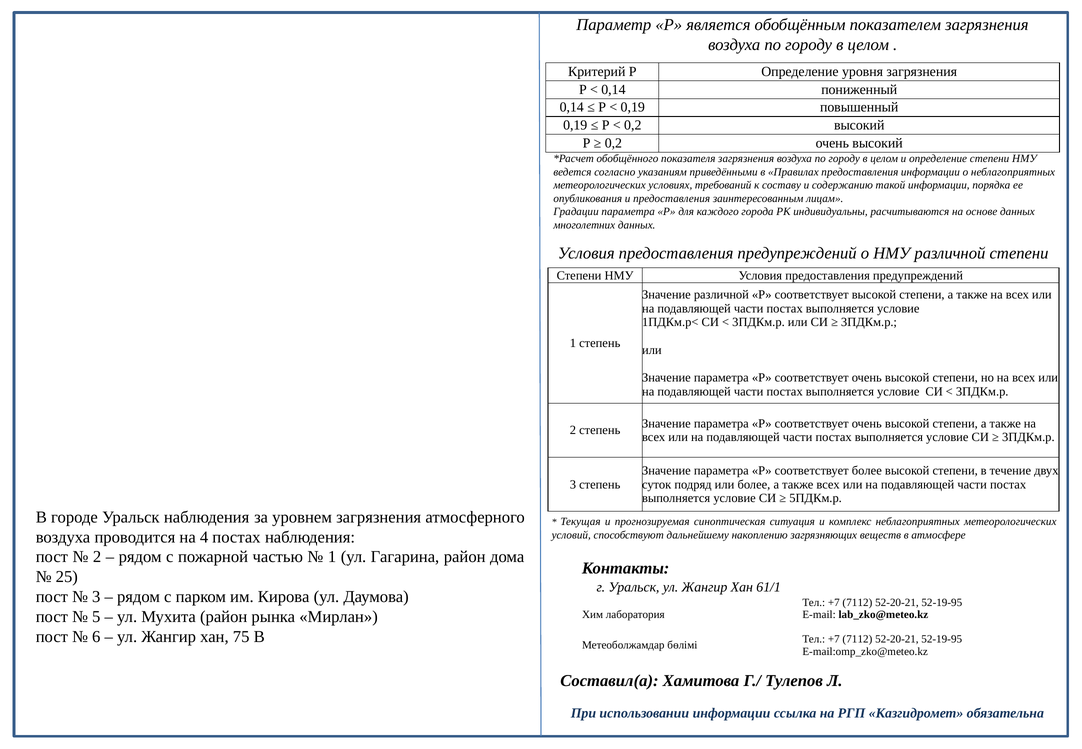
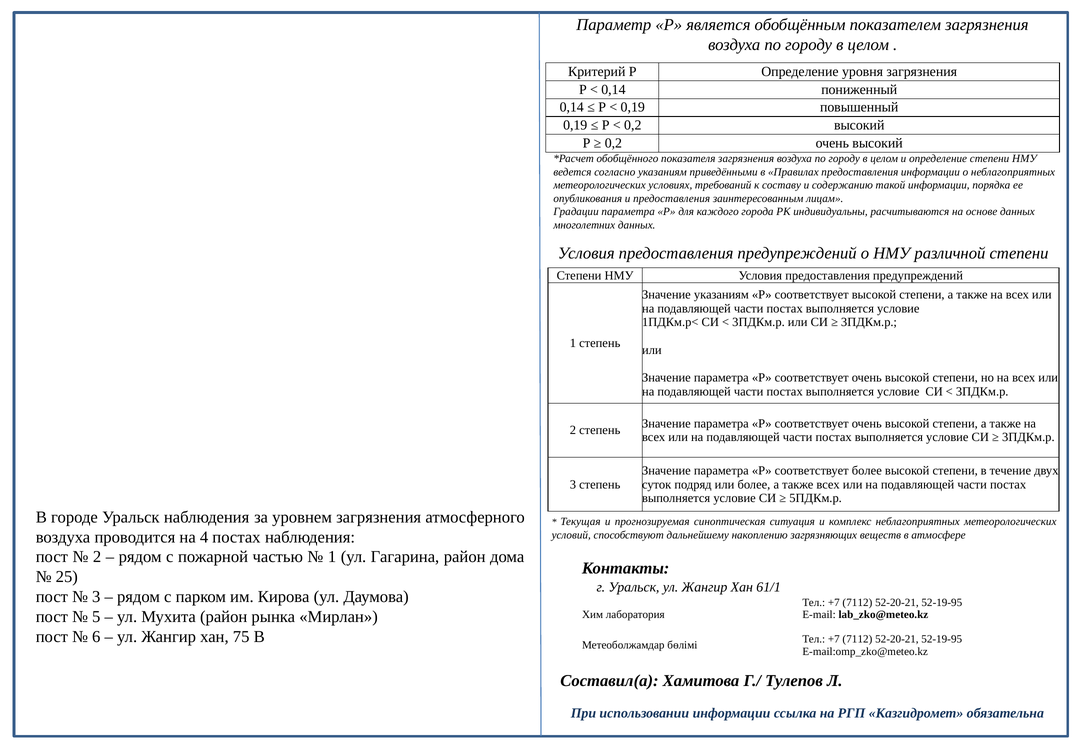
Значение различной: различной -> указаниям (721, 295)
